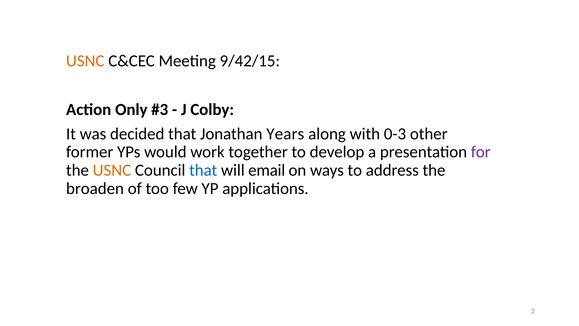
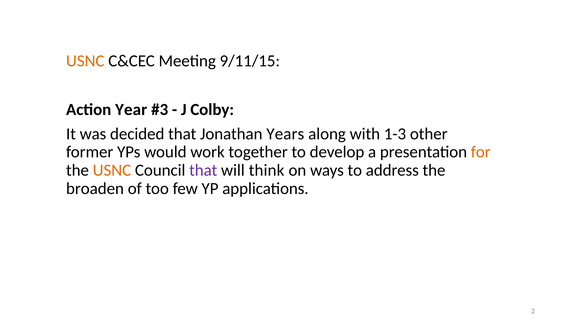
9/42/15: 9/42/15 -> 9/11/15 (250, 61)
Only: Only -> Year (131, 109)
0-3: 0-3 -> 1-3 (395, 134)
for colour: purple -> orange (481, 152)
that colour: blue -> purple (203, 170)
email: email -> think (267, 170)
